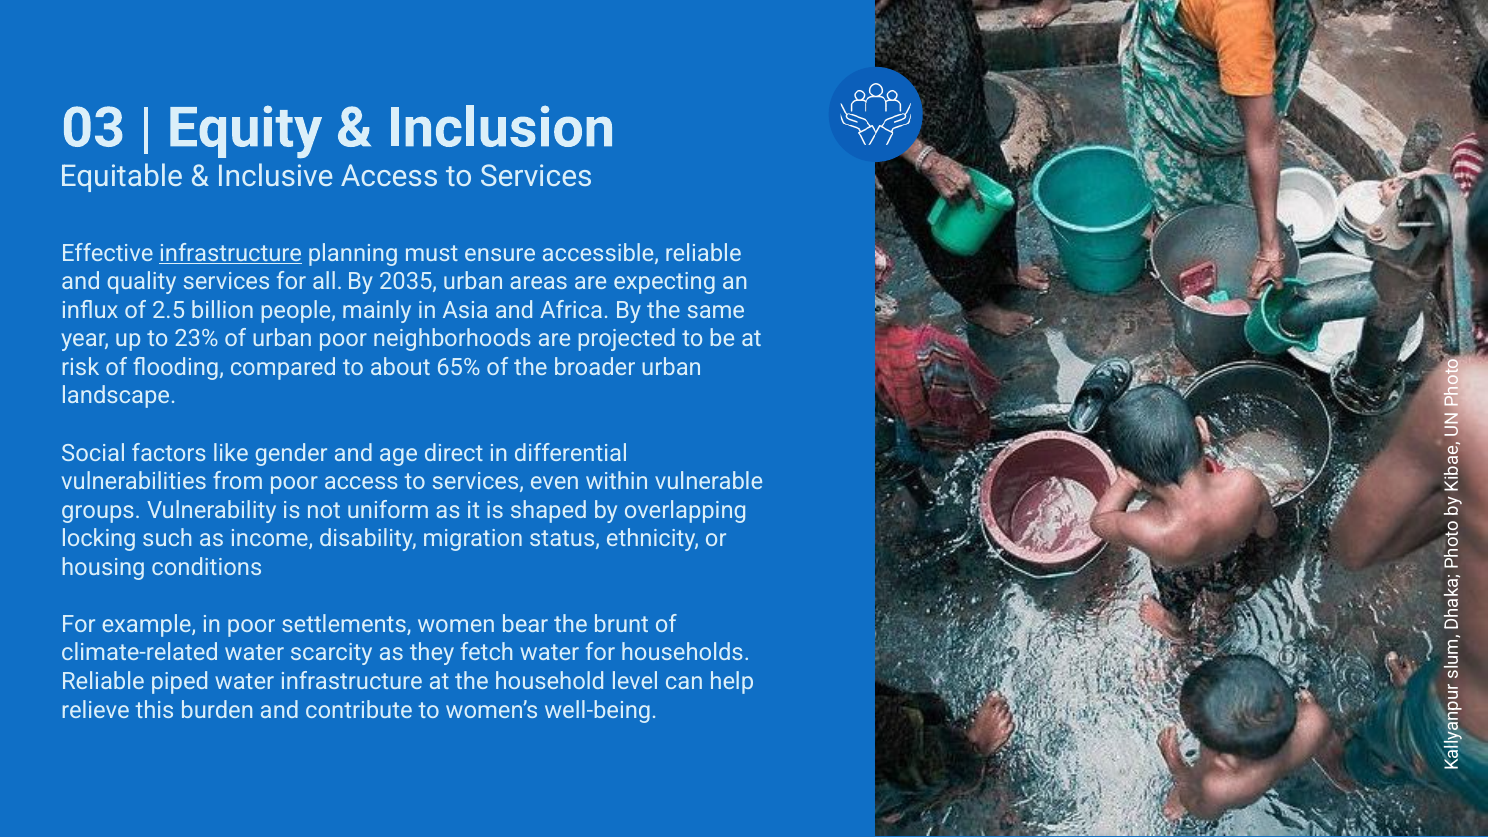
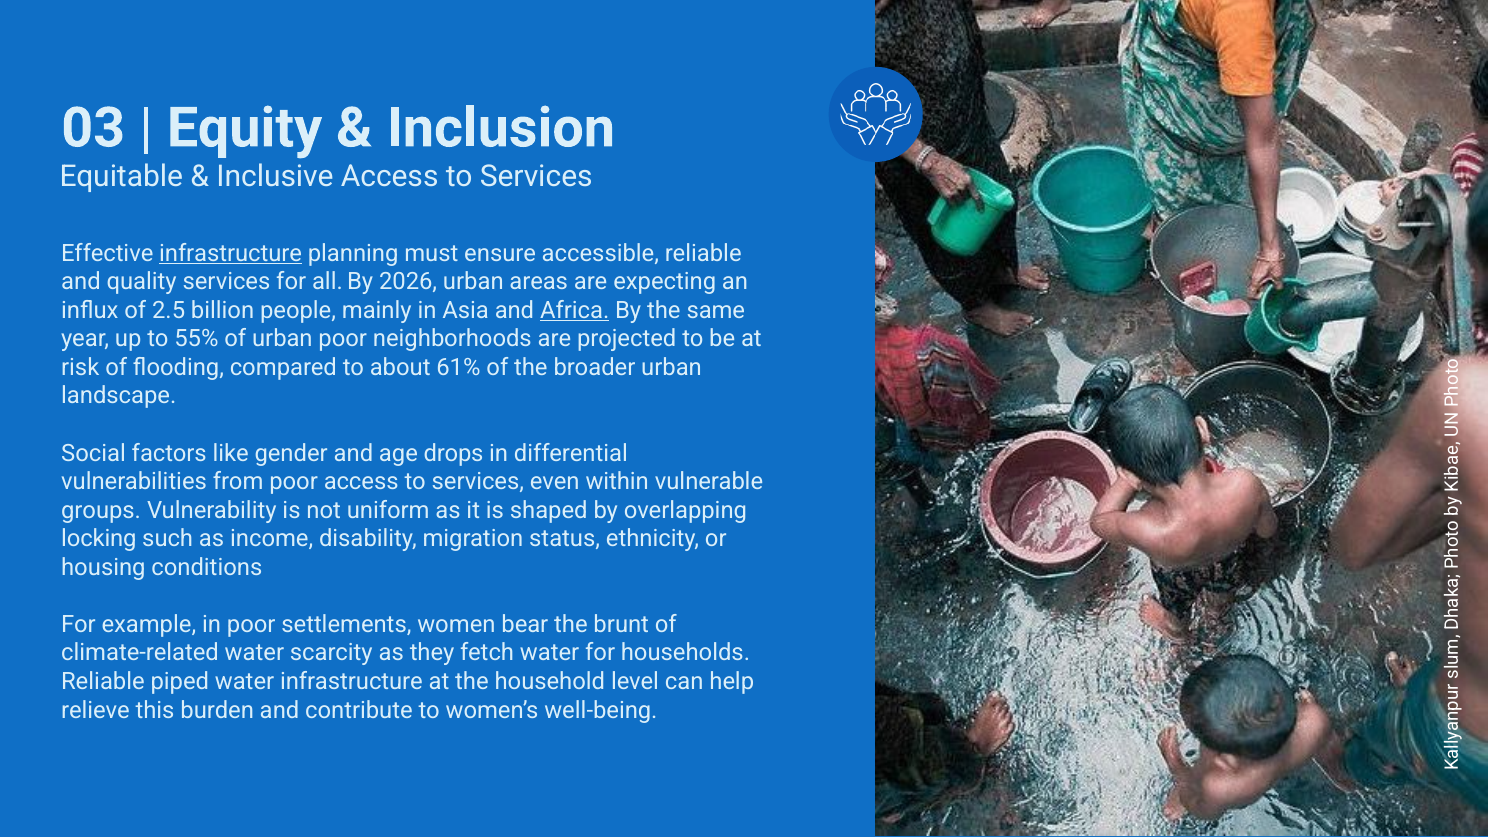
2035: 2035 -> 2026 (408, 282)
Africa underline: none -> present (575, 310)
23%: 23% -> 55% (196, 339)
65%: 65% -> 61% (458, 367)
direct: direct -> drops (454, 453)
